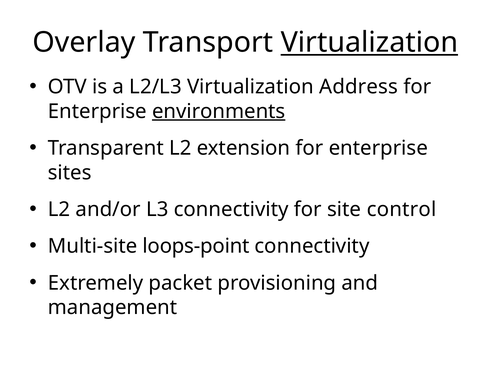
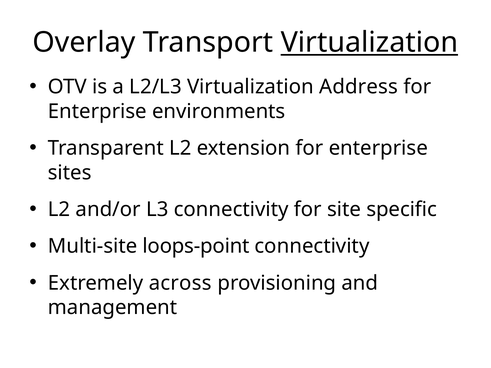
environments underline: present -> none (219, 111)
control: control -> specific (402, 210)
packet: packet -> across (180, 283)
